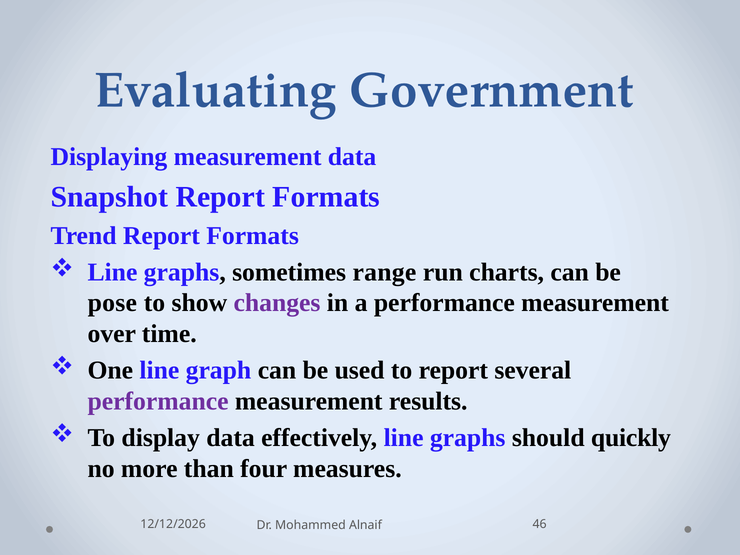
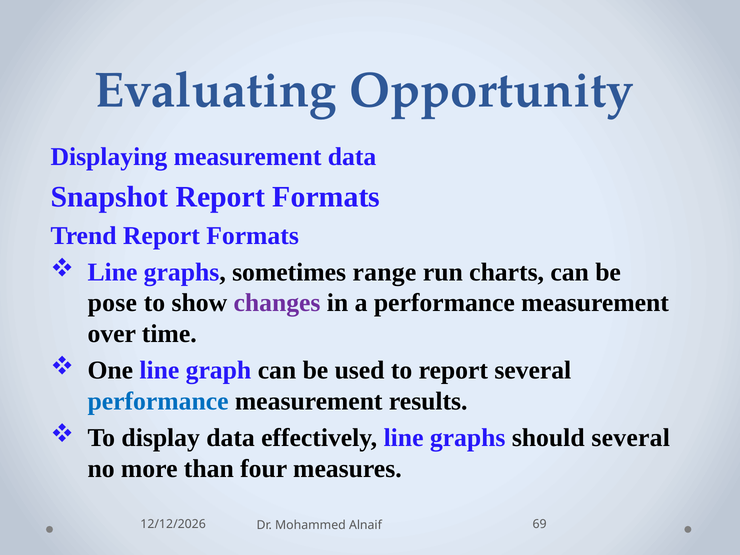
Government: Government -> Opportunity (491, 90)
performance colour: purple -> blue (158, 401)
should quickly: quickly -> several (631, 438)
46: 46 -> 69 (540, 524)
